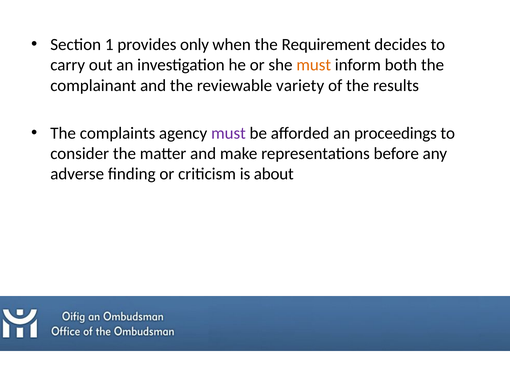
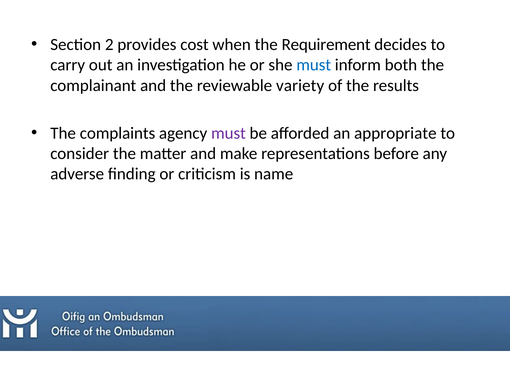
1: 1 -> 2 (109, 45)
only: only -> cost (194, 45)
must colour: orange -> blue (314, 65)
proceedings: proceedings -> appropriate (395, 133)
about: about -> name (274, 174)
